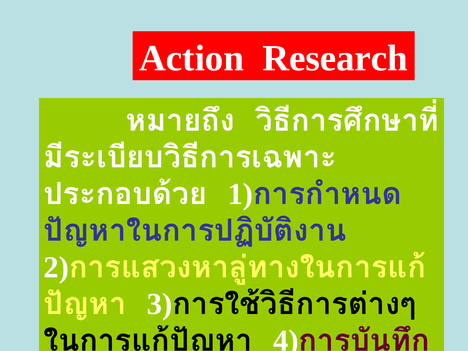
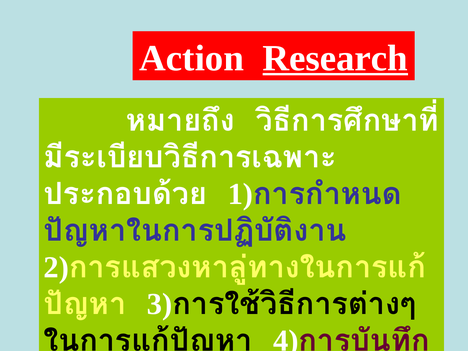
Research underline: none -> present (335, 58)
